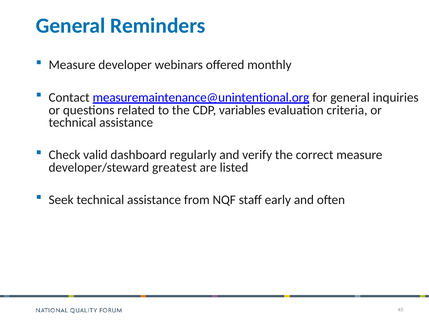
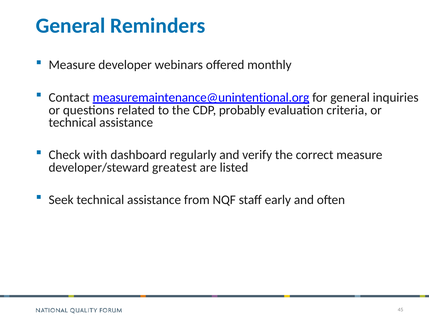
variables: variables -> probably (242, 110)
valid: valid -> with (95, 155)
